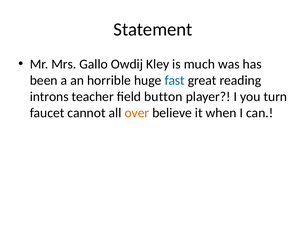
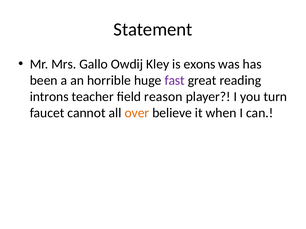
much: much -> exons (200, 64)
fast colour: blue -> purple (175, 81)
button: button -> reason (163, 97)
